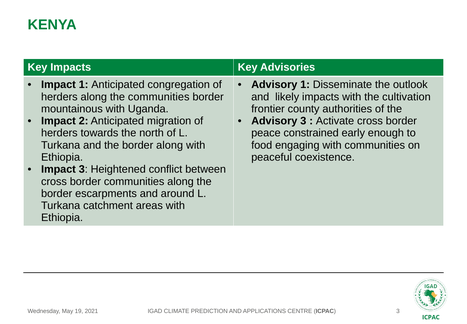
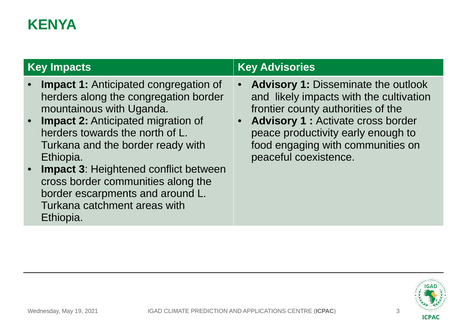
the communities: communities -> congregation (159, 97)
3: 3 -> 1 (303, 121)
constrained: constrained -> productivity (311, 133)
border along: along -> ready (170, 145)
